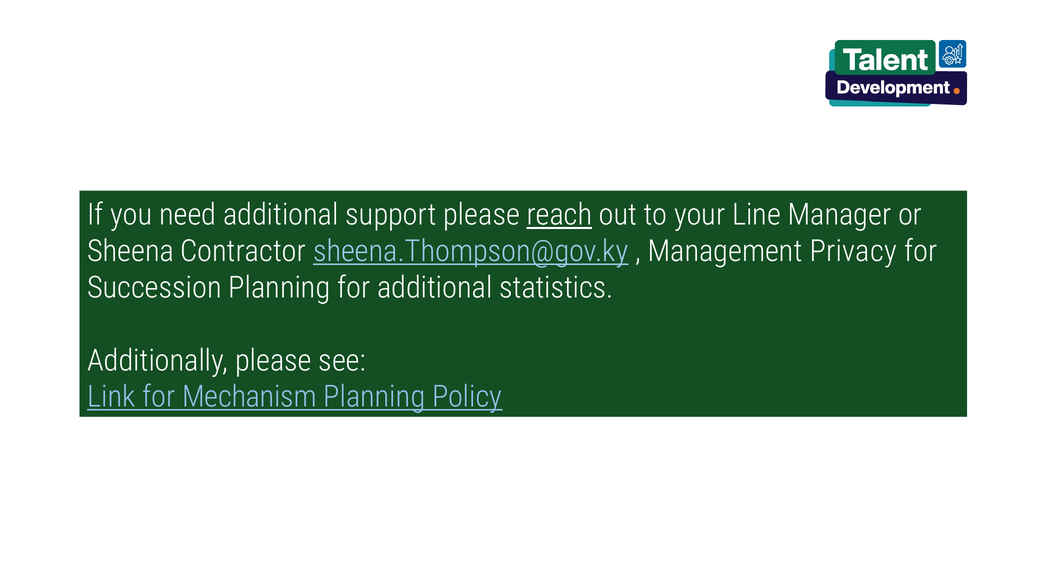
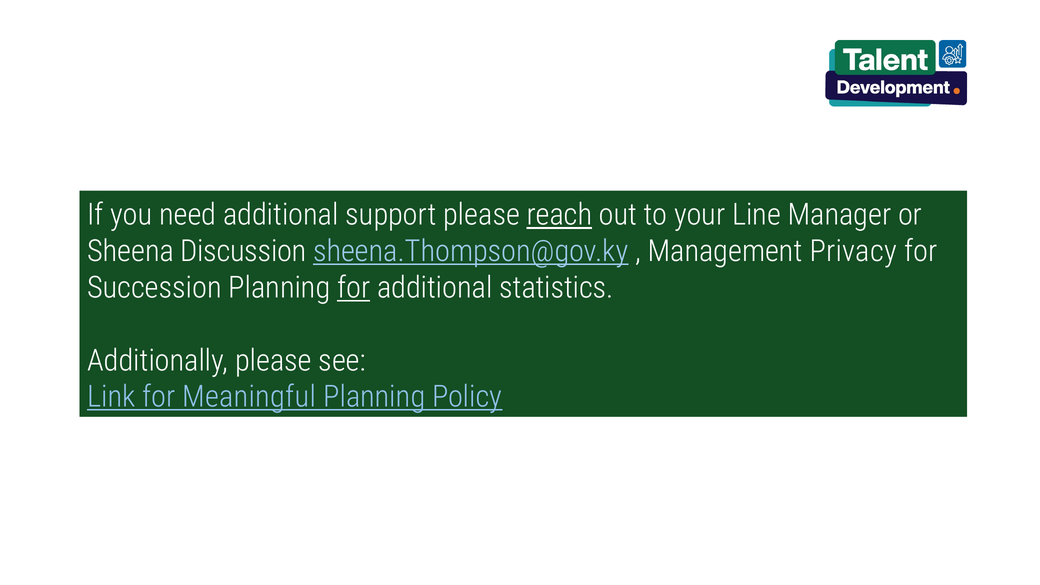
Contractor: Contractor -> Discussion (243, 251)
for underline: none -> present (354, 288)
Mechanism: Mechanism -> Meaningful (249, 397)
